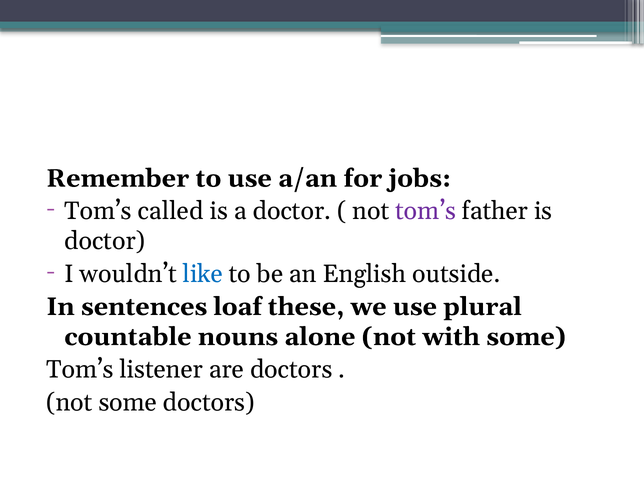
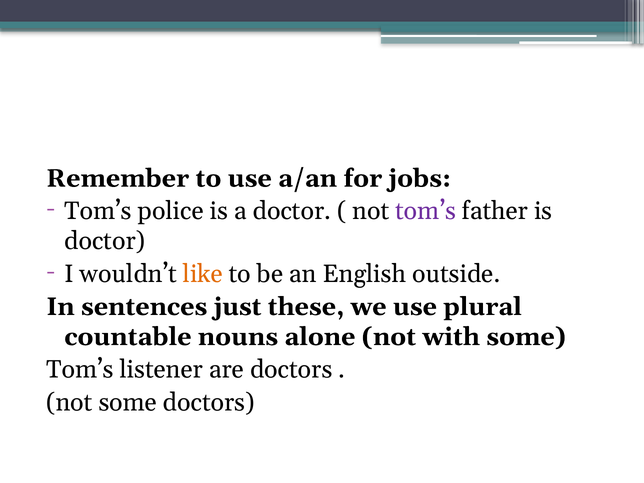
called: called -> police (171, 211)
like colour: blue -> orange (203, 274)
loaf: loaf -> just (238, 307)
